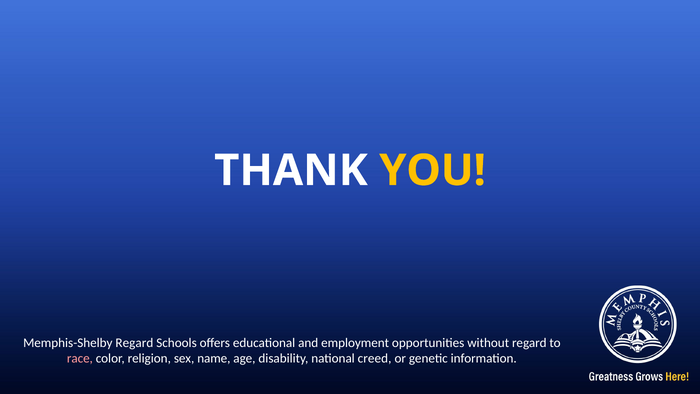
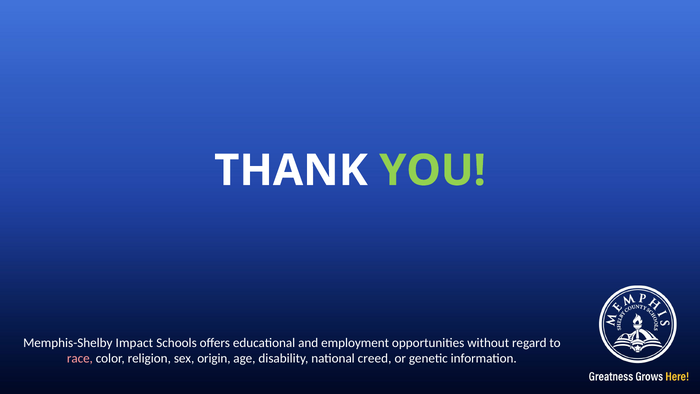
YOU colour: yellow -> light green (433, 170)
Memphis-Shelby Regard: Regard -> Impact (134, 342)
name: name -> origin (214, 358)
